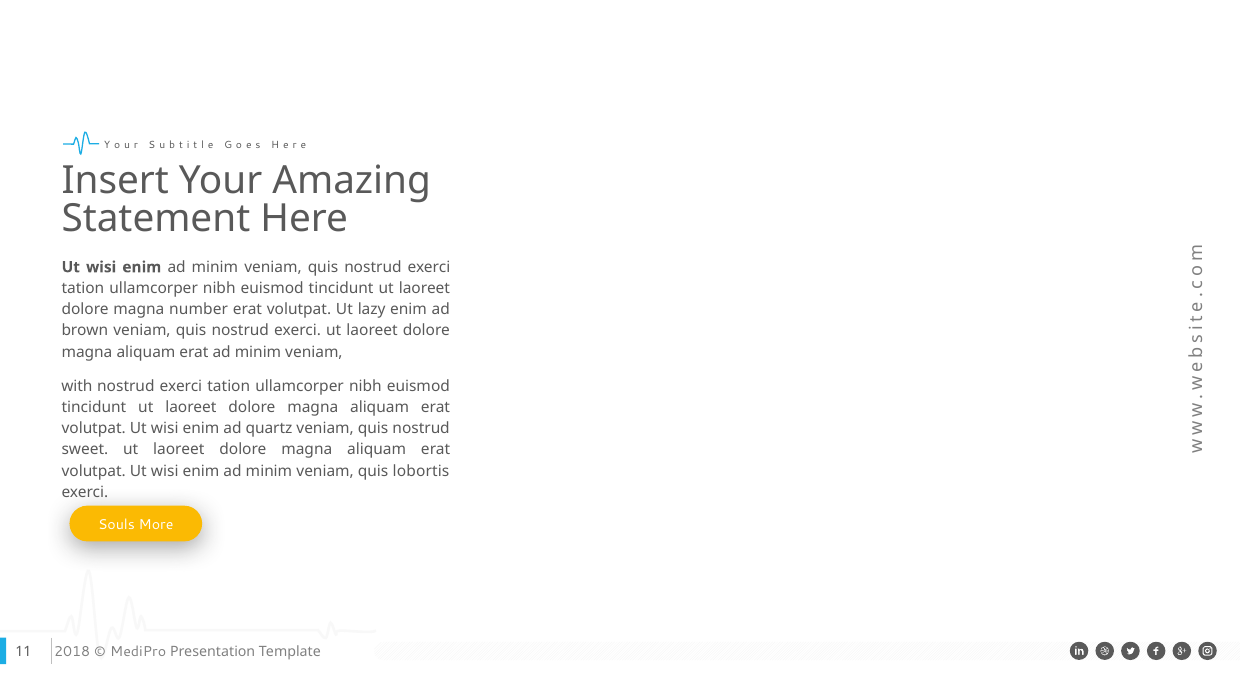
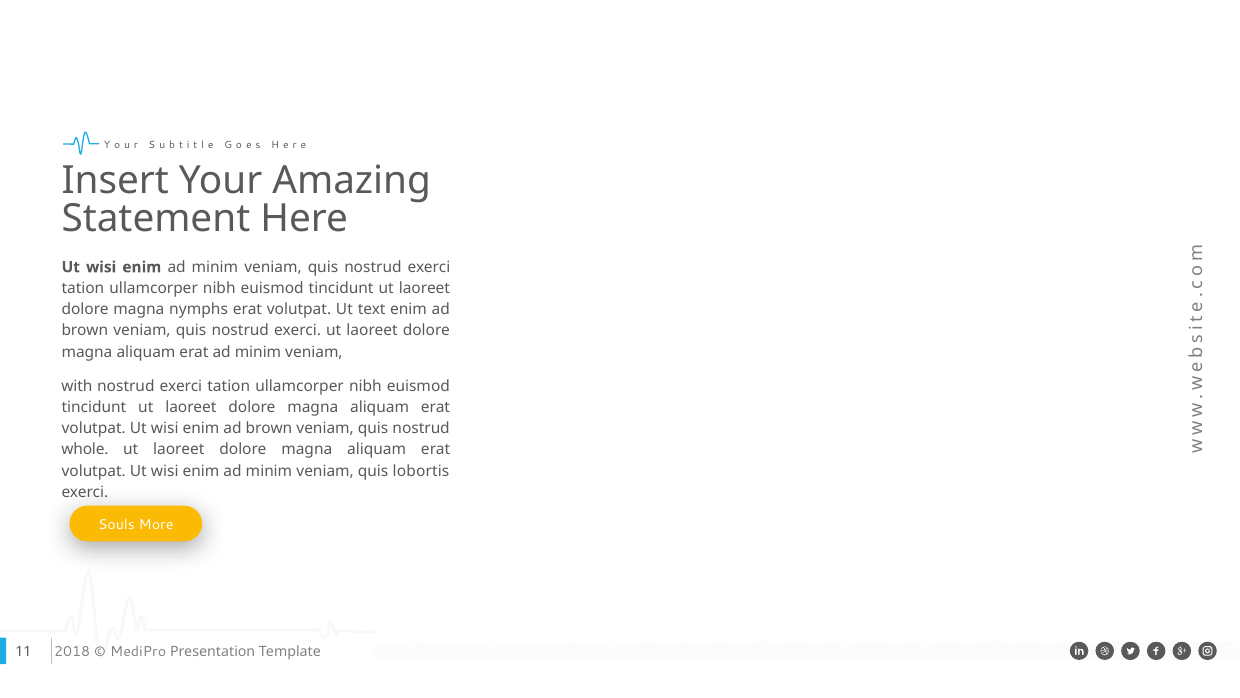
number: number -> nymphs (199, 309)
lazy: lazy -> text (372, 309)
wisi enim ad quartz: quartz -> brown (269, 428)
sweet: sweet -> whole (85, 449)
